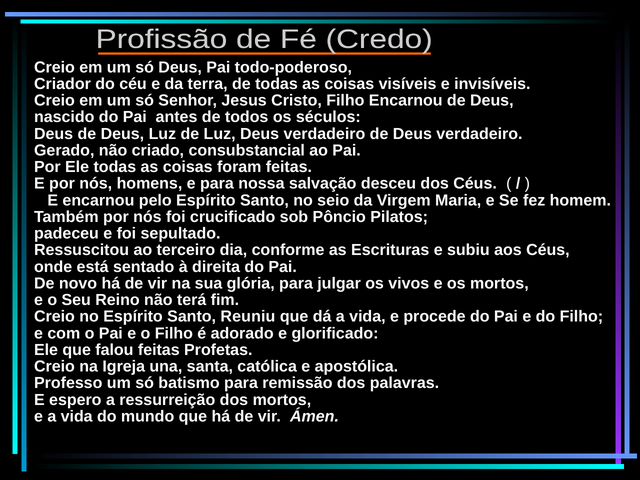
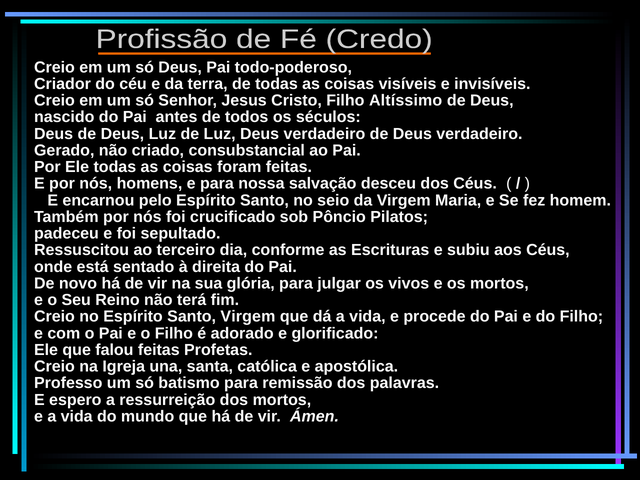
Filho Encarnou: Encarnou -> Altíssimo (406, 100)
Santo Reuniu: Reuniu -> Virgem (248, 317)
